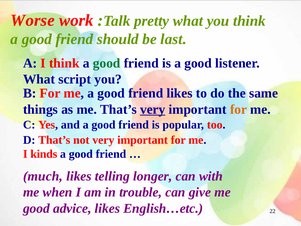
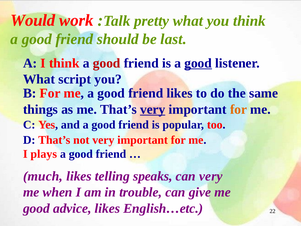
Worse: Worse -> Would (33, 20)
good colour: green -> red (107, 63)
good underline: none -> present (198, 63)
kinds: kinds -> plays (44, 154)
longer: longer -> speaks (153, 176)
can with: with -> very (211, 176)
